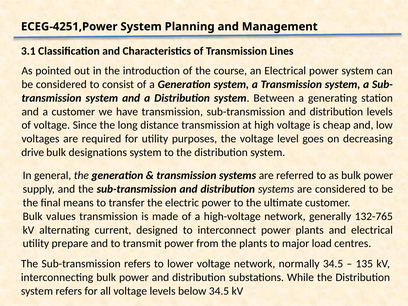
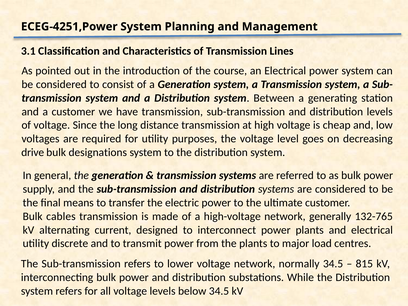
values: values -> cables (61, 216)
prepare: prepare -> discrete (70, 244)
135: 135 -> 815 (364, 264)
